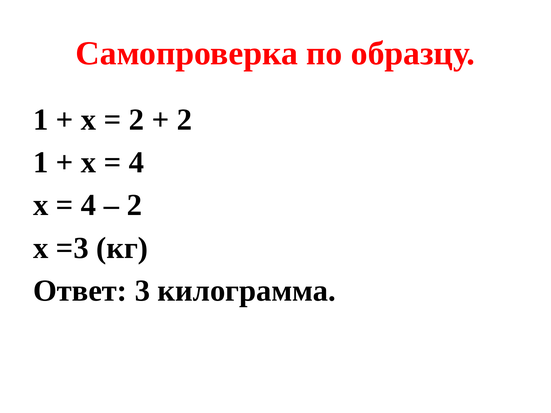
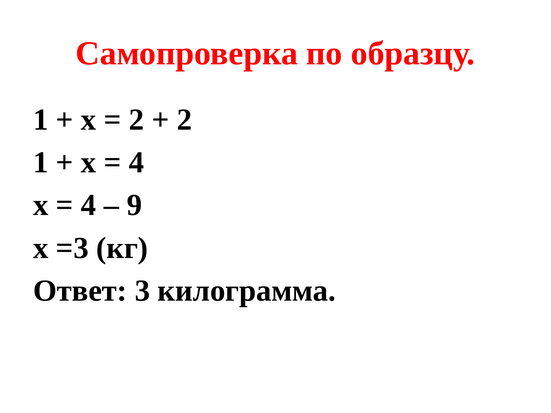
2: 2 -> 9 (134, 205)
